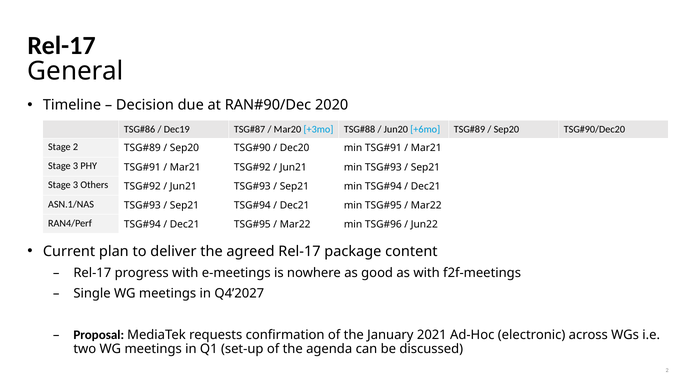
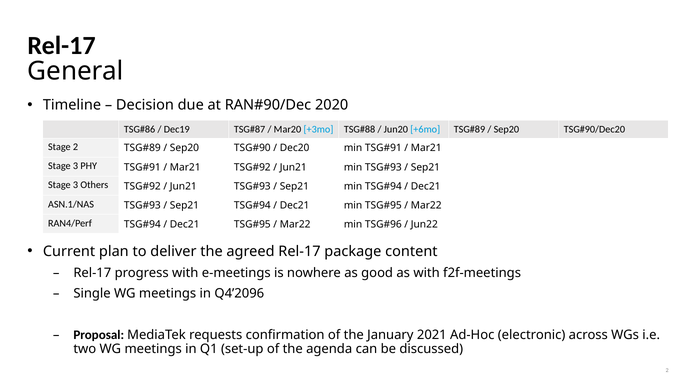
Q4’2027: Q4’2027 -> Q4’2096 (239, 293)
